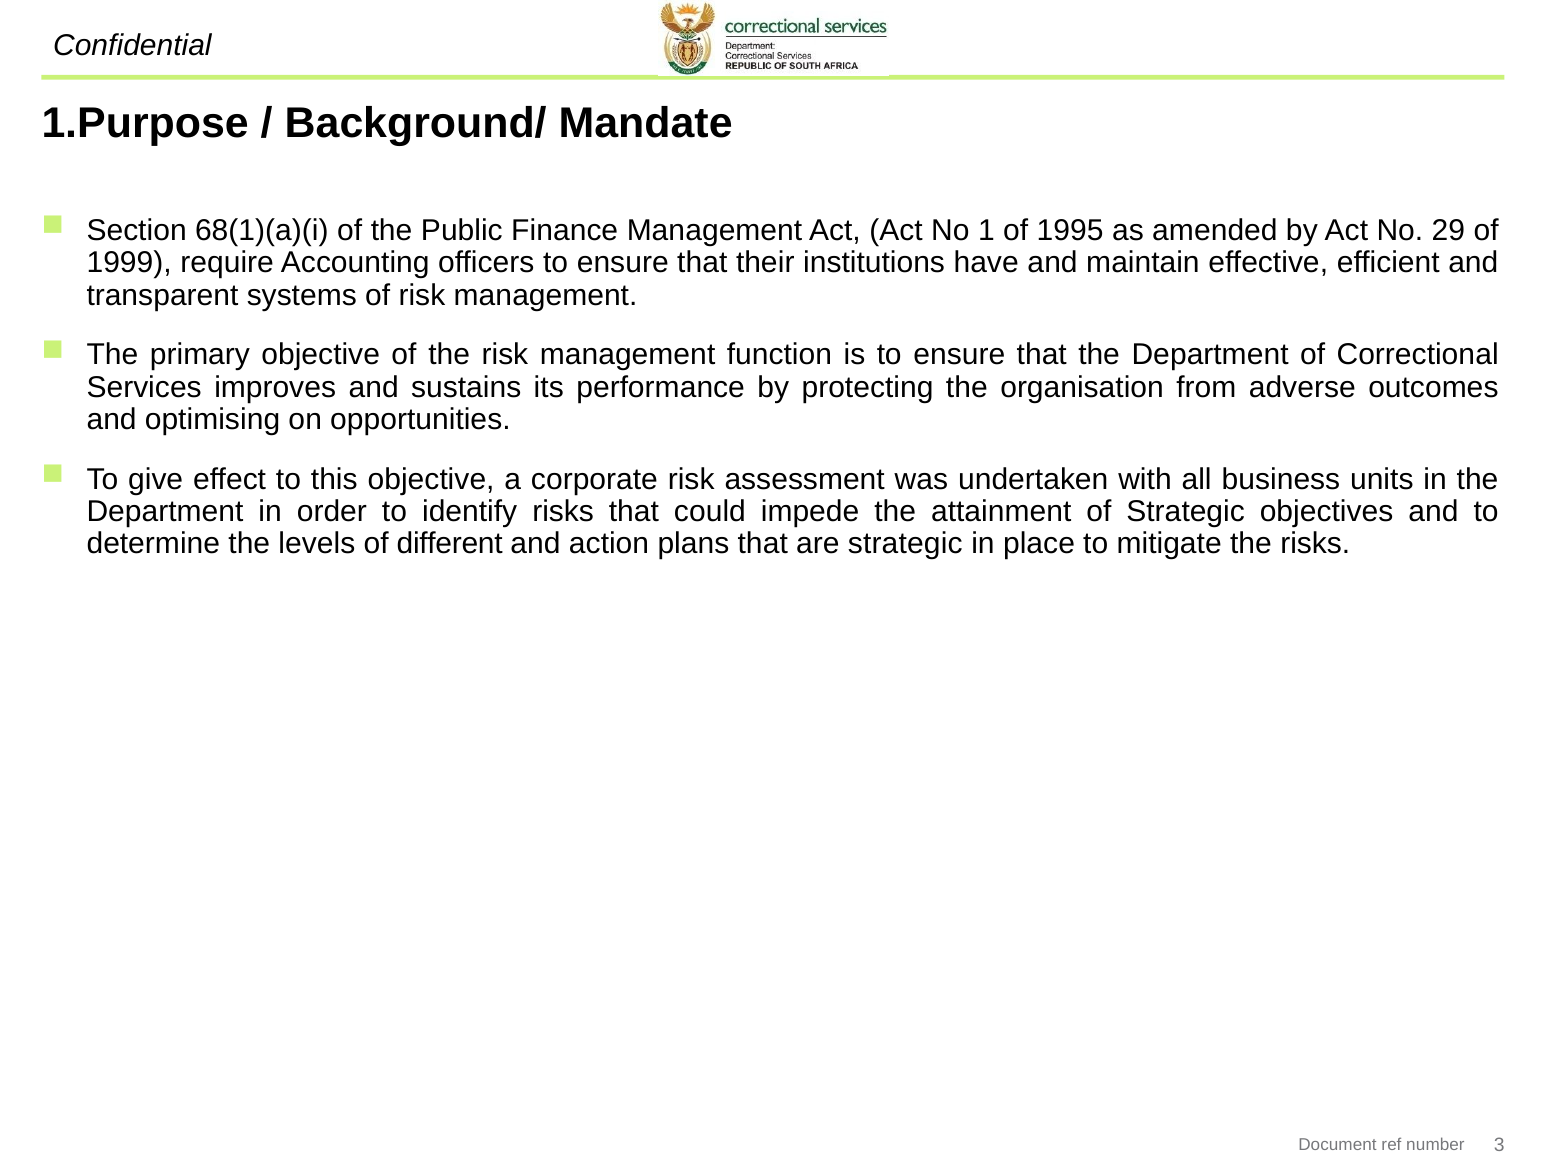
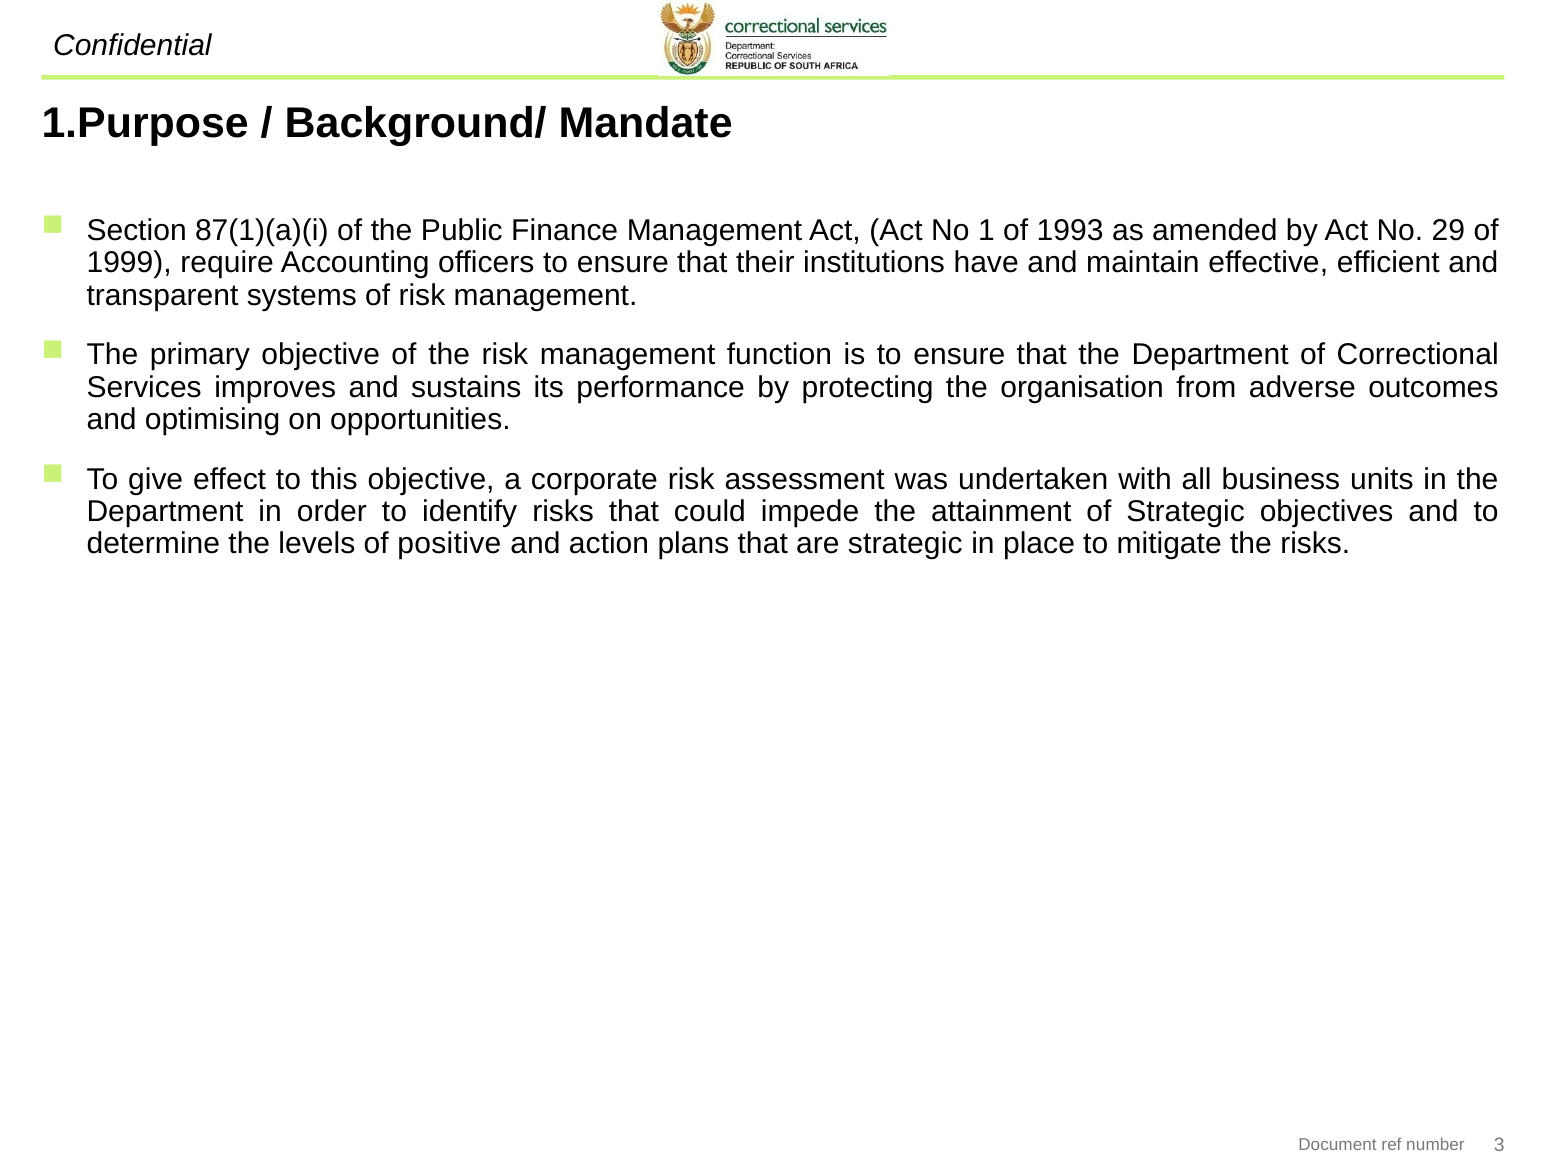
68(1)(a)(i: 68(1)(a)(i -> 87(1)(a)(i (262, 230)
1995: 1995 -> 1993 (1070, 230)
different: different -> positive (449, 544)
